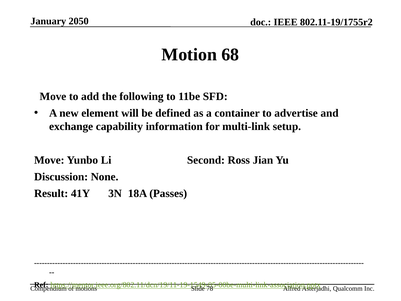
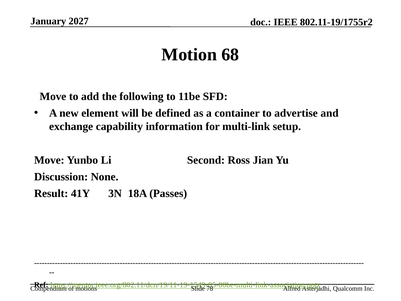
2050: 2050 -> 2027 (79, 21)
